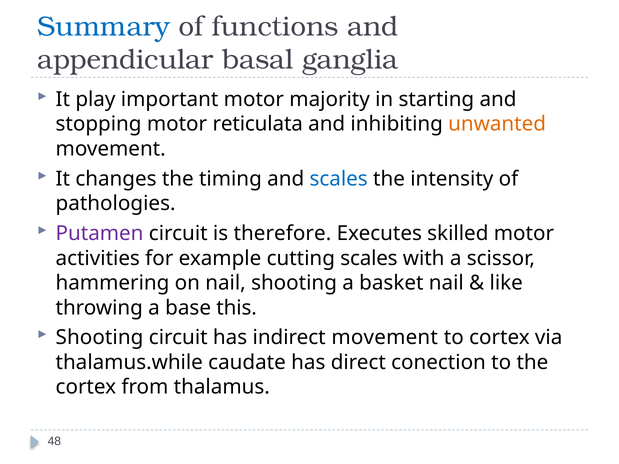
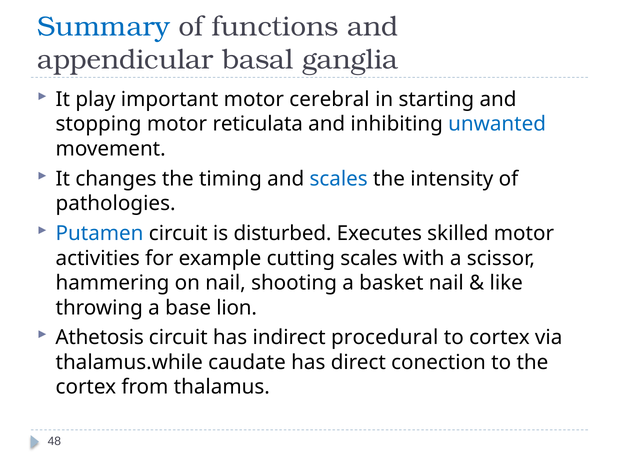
majority: majority -> cerebral (330, 99)
unwanted colour: orange -> blue (497, 124)
Putamen colour: purple -> blue (100, 234)
therefore: therefore -> disturbed (283, 234)
this: this -> lion (237, 308)
Shooting: Shooting -> Athetosis (100, 338)
indirect movement: movement -> procedural (385, 338)
